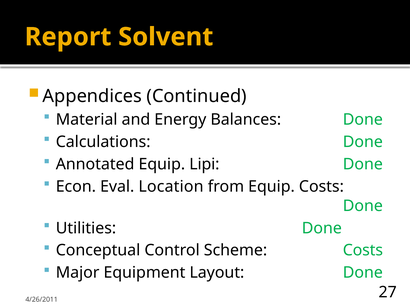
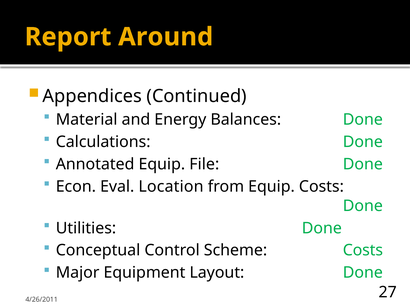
Solvent: Solvent -> Around (166, 37)
Lipi: Lipi -> File (204, 164)
